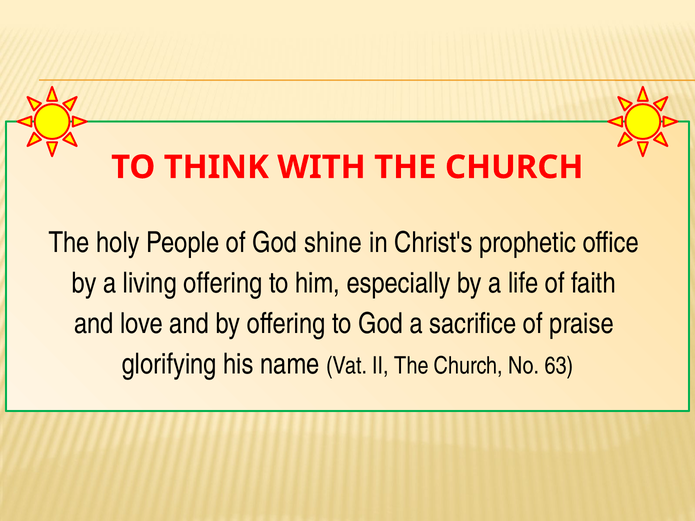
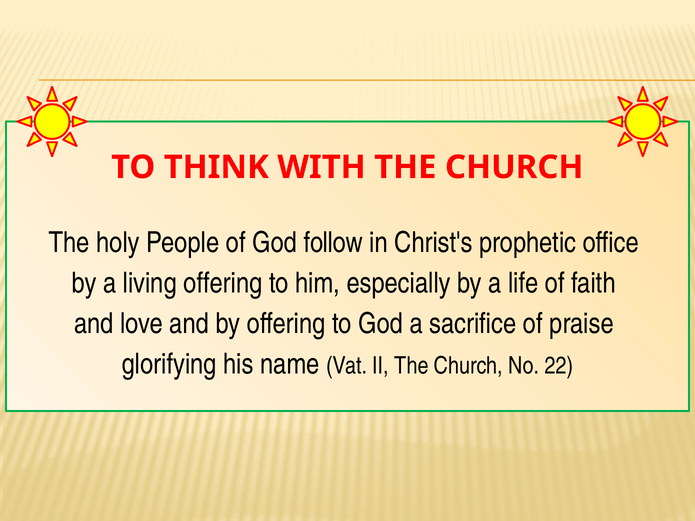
shine: shine -> follow (333, 243)
63: 63 -> 22 (559, 366)
